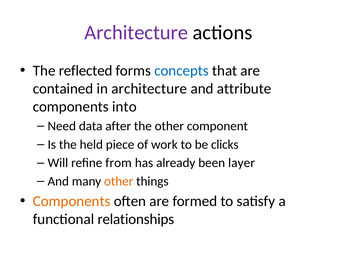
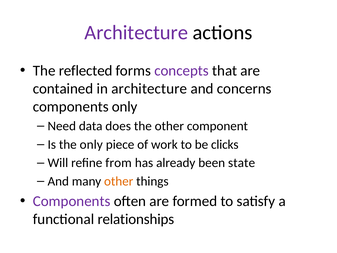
concepts colour: blue -> purple (182, 71)
attribute: attribute -> concerns (244, 89)
components into: into -> only (125, 107)
after: after -> does (118, 126)
the held: held -> only (91, 144)
layer: layer -> state (242, 163)
Components colour: orange -> purple (72, 201)
